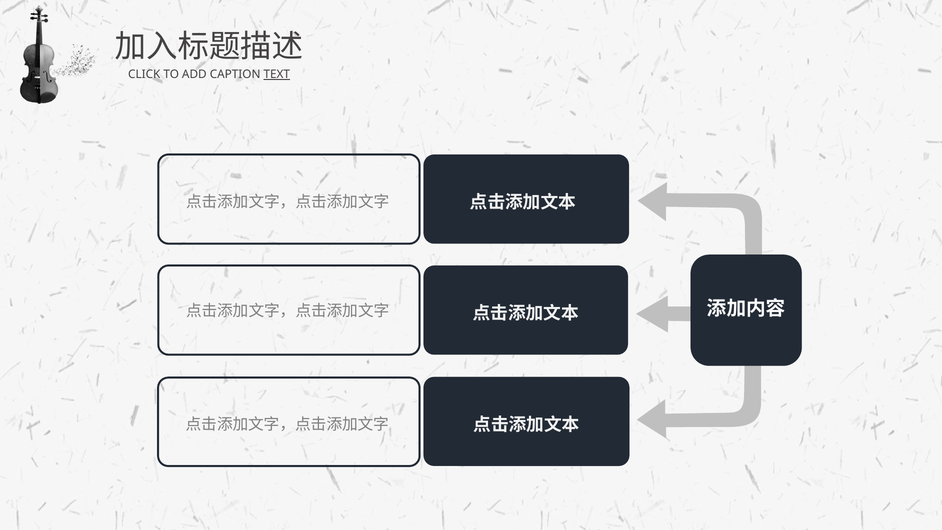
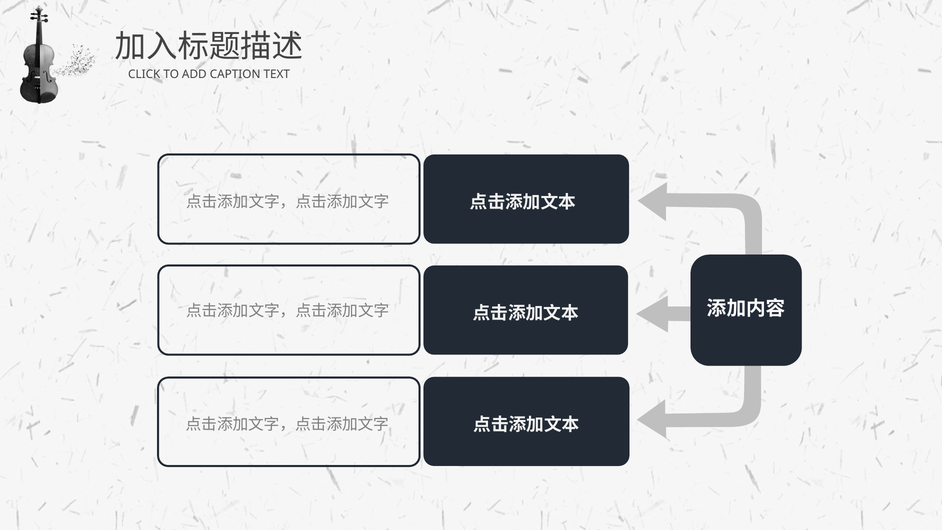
TEXT underline: present -> none (277, 74)
